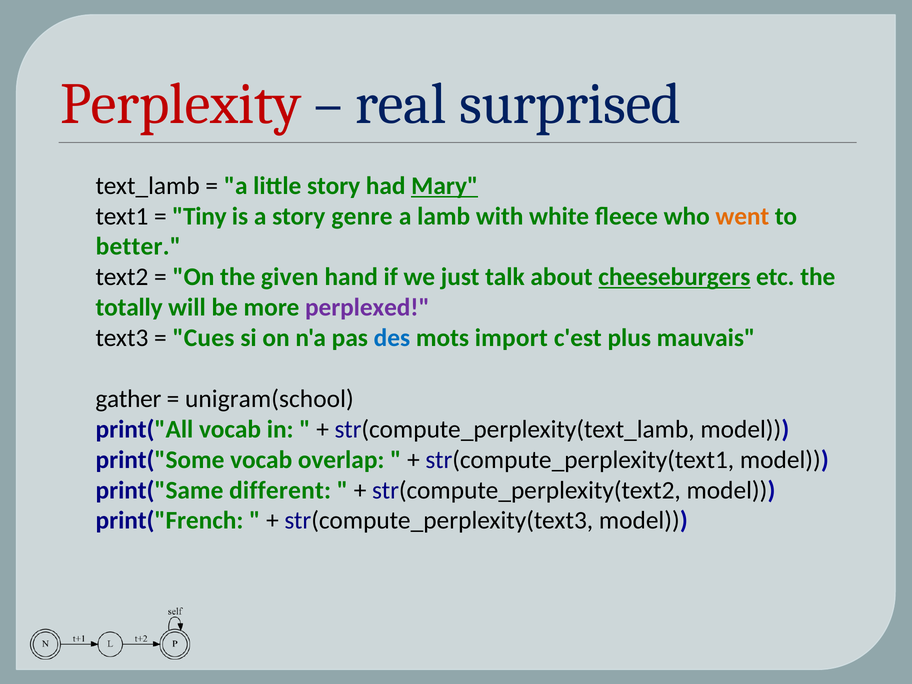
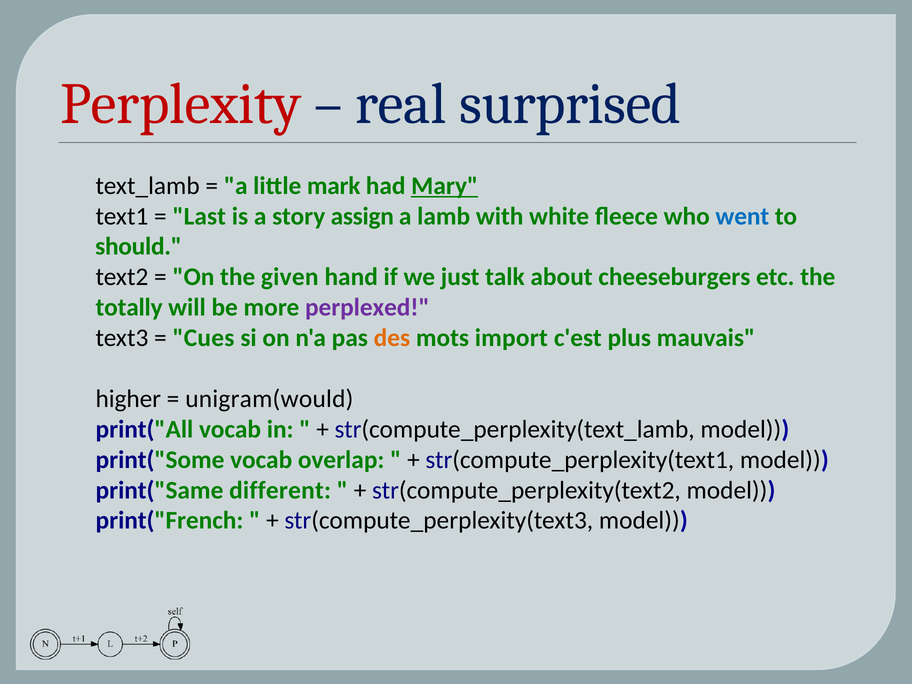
little story: story -> mark (334, 186)
Tiny: Tiny -> Last (199, 216)
genre: genre -> assign (362, 216)
went colour: orange -> blue (742, 216)
better: better -> should (139, 247)
cheeseburgers underline: present -> none (674, 277)
des colour: blue -> orange (392, 338)
gather: gather -> higher (128, 399)
unigram(school: unigram(school -> unigram(would (269, 399)
